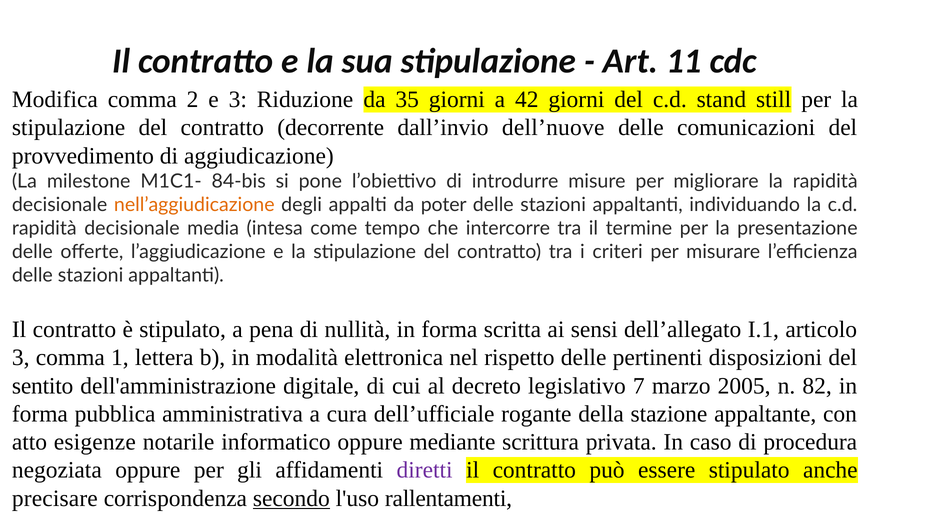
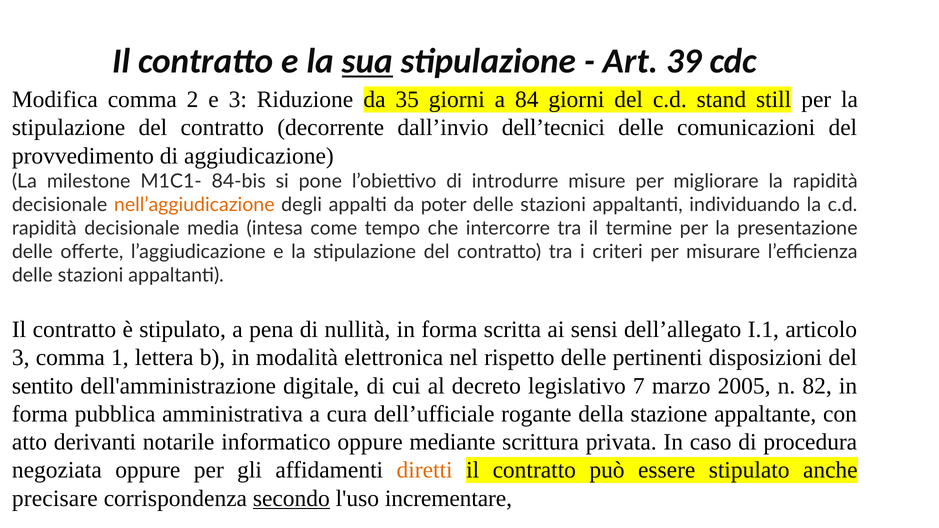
sua underline: none -> present (367, 61)
11: 11 -> 39 (684, 61)
42: 42 -> 84 (527, 99)
dell’nuove: dell’nuove -> dell’tecnici (553, 128)
esigenze: esigenze -> derivanti (95, 442)
diretti colour: purple -> orange (425, 470)
rallentamenti: rallentamenti -> incrementare (448, 499)
